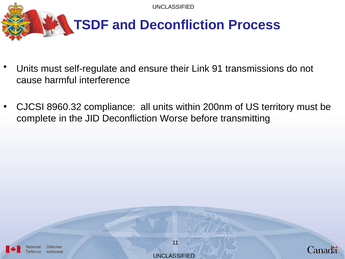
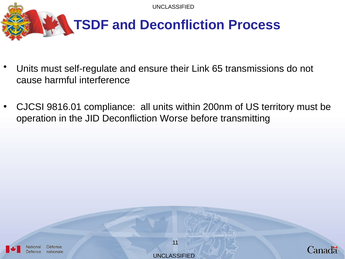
91: 91 -> 65 (217, 69)
8960.32: 8960.32 -> 9816.01 (64, 107)
complete: complete -> operation (36, 118)
